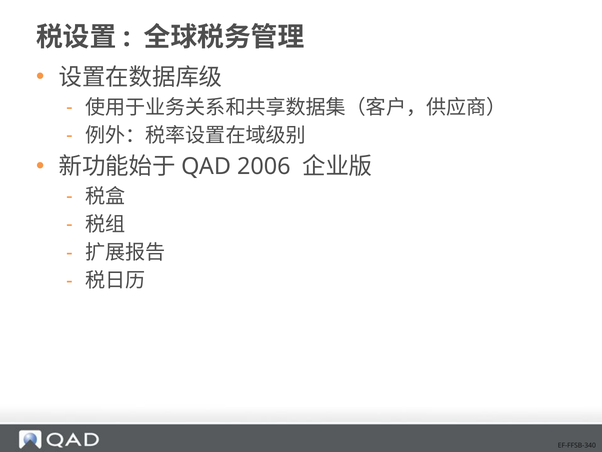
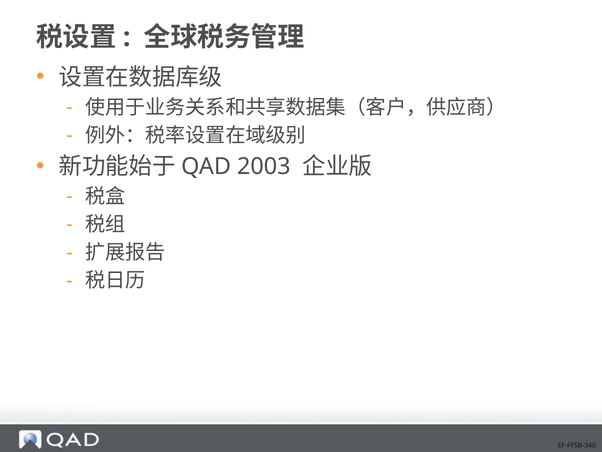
2006: 2006 -> 2003 (264, 166)
